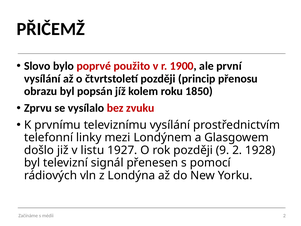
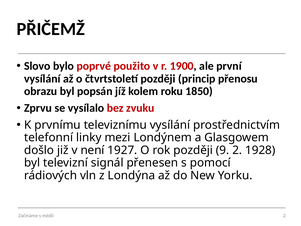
listu: listu -> není (93, 150)
